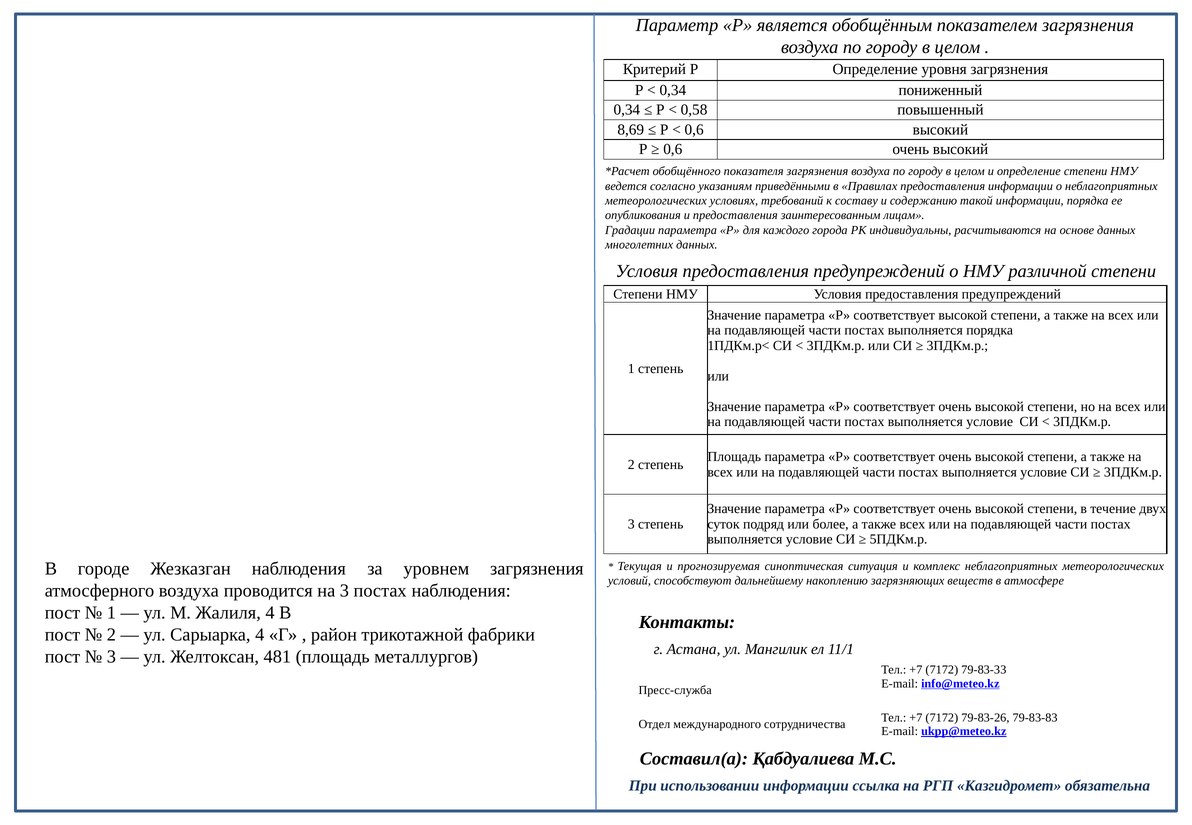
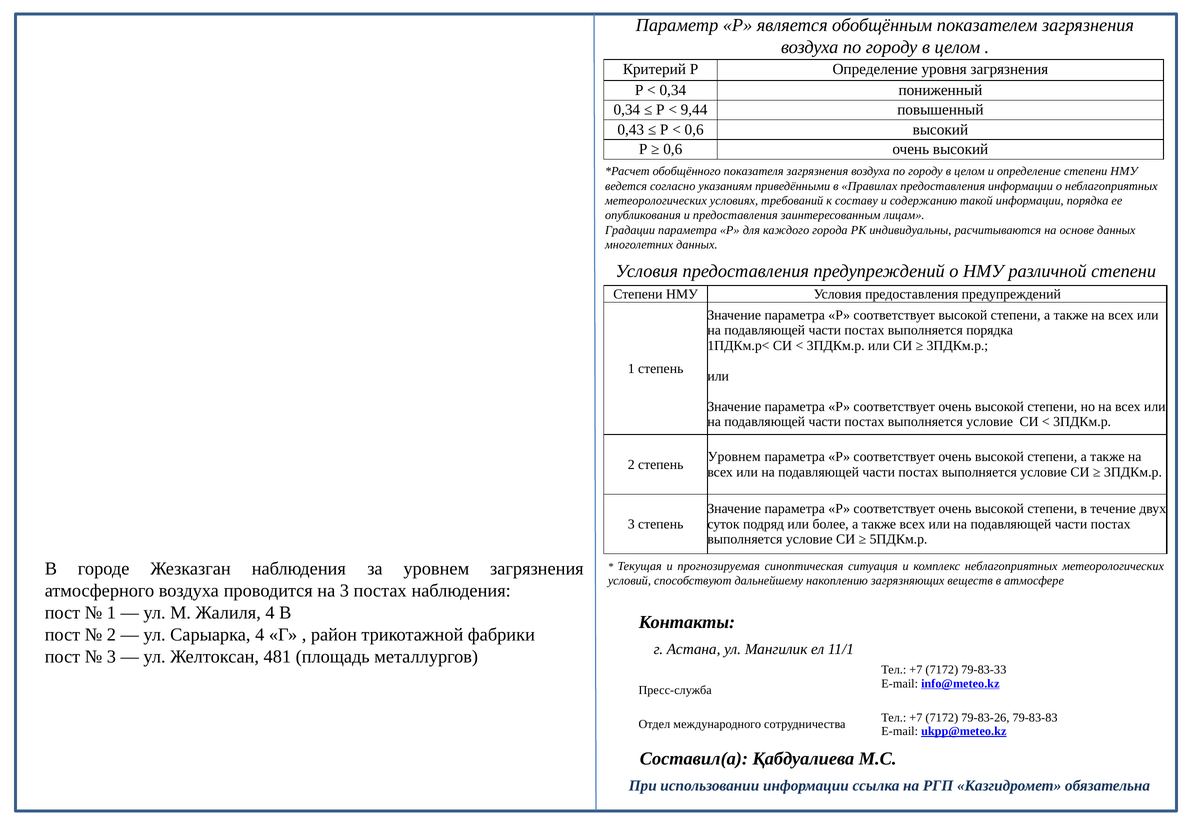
0,58: 0,58 -> 9,44 (694, 110)
8,69: 8,69 -> 0,43 (631, 130)
Площадь: Площадь -> Уровнем (734, 457)
